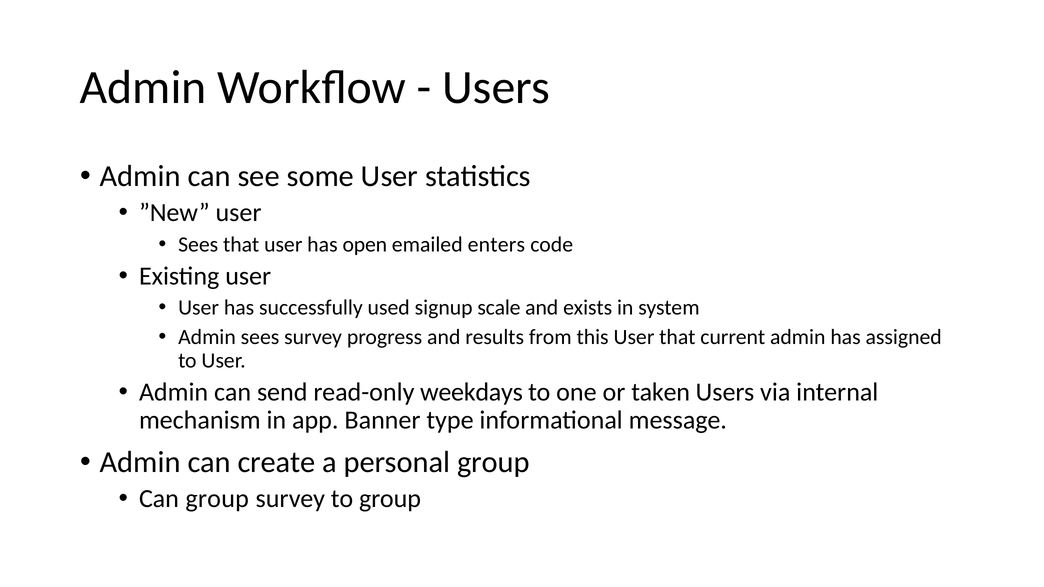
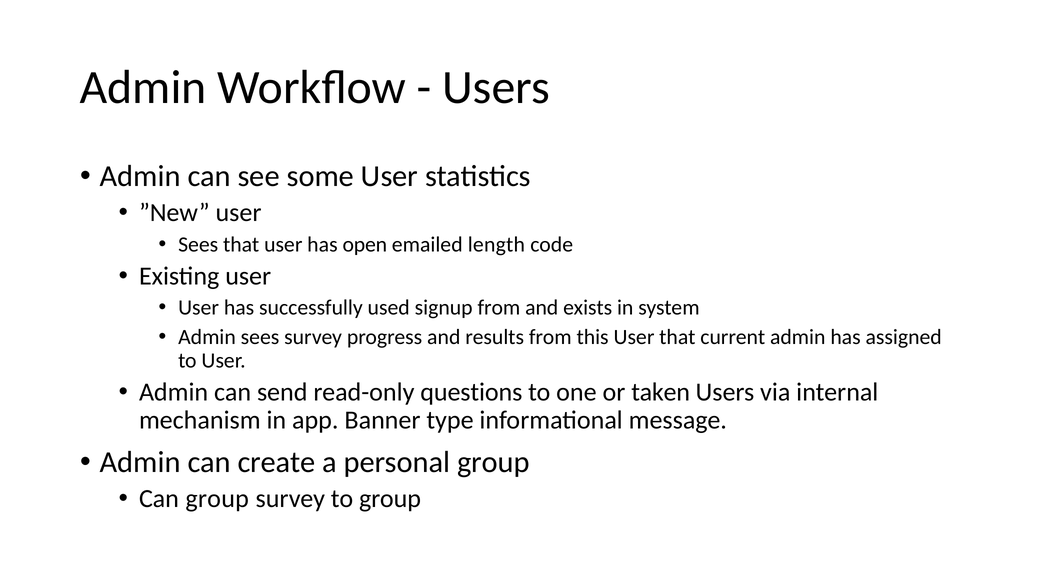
enters: enters -> length (496, 244)
signup scale: scale -> from (499, 308)
weekdays: weekdays -> questions (471, 392)
